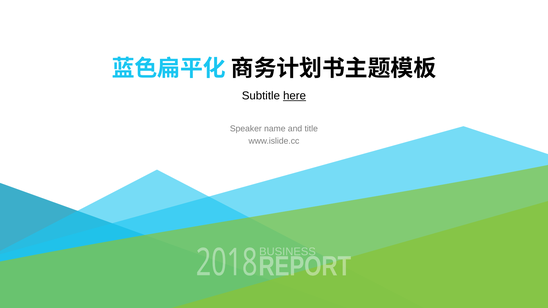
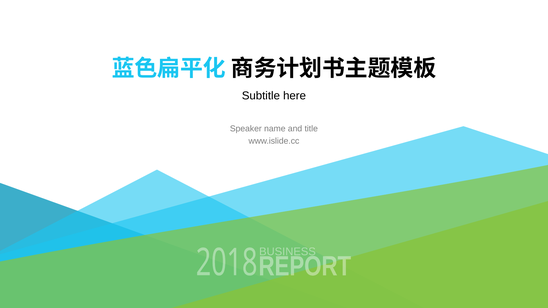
here underline: present -> none (295, 96)
